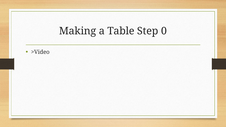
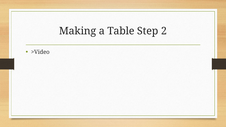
0: 0 -> 2 (164, 31)
